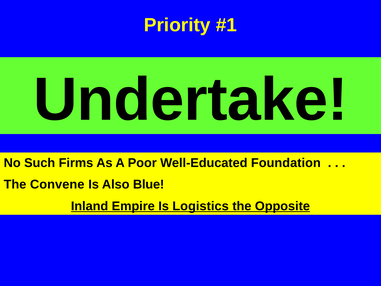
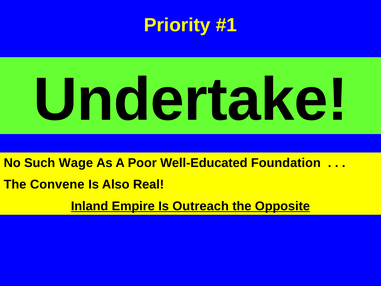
Firms: Firms -> Wage (76, 163)
Blue: Blue -> Real (149, 184)
Logistics: Logistics -> Outreach (201, 206)
